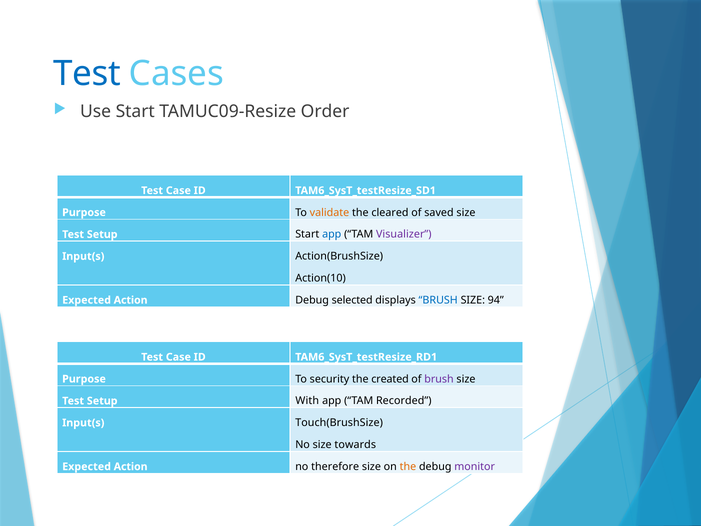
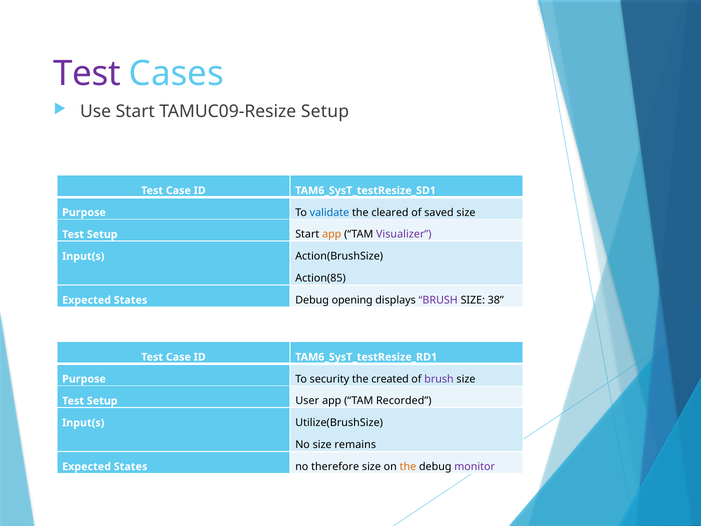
Test colour: blue -> purple (87, 74)
TAMUC09-Resize Order: Order -> Setup (325, 111)
validate colour: orange -> blue (330, 212)
app colour: blue -> orange (332, 234)
Action(10: Action(10 -> Action(85 (321, 278)
Action: Action -> States (131, 300)
selected: selected -> opening (352, 300)
BRUSH colour: blue -> purple (438, 300)
94: 94 -> 38 (496, 300)
With: With -> User (307, 401)
Touch(BrushSize: Touch(BrushSize -> Utilize(BrushSize (339, 423)
towards: towards -> remains (355, 444)
Action: Action -> States (131, 466)
